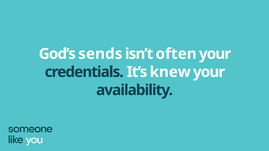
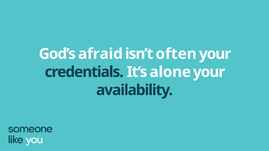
sends: sends -> afraid (100, 54)
knew: knew -> alone (170, 72)
